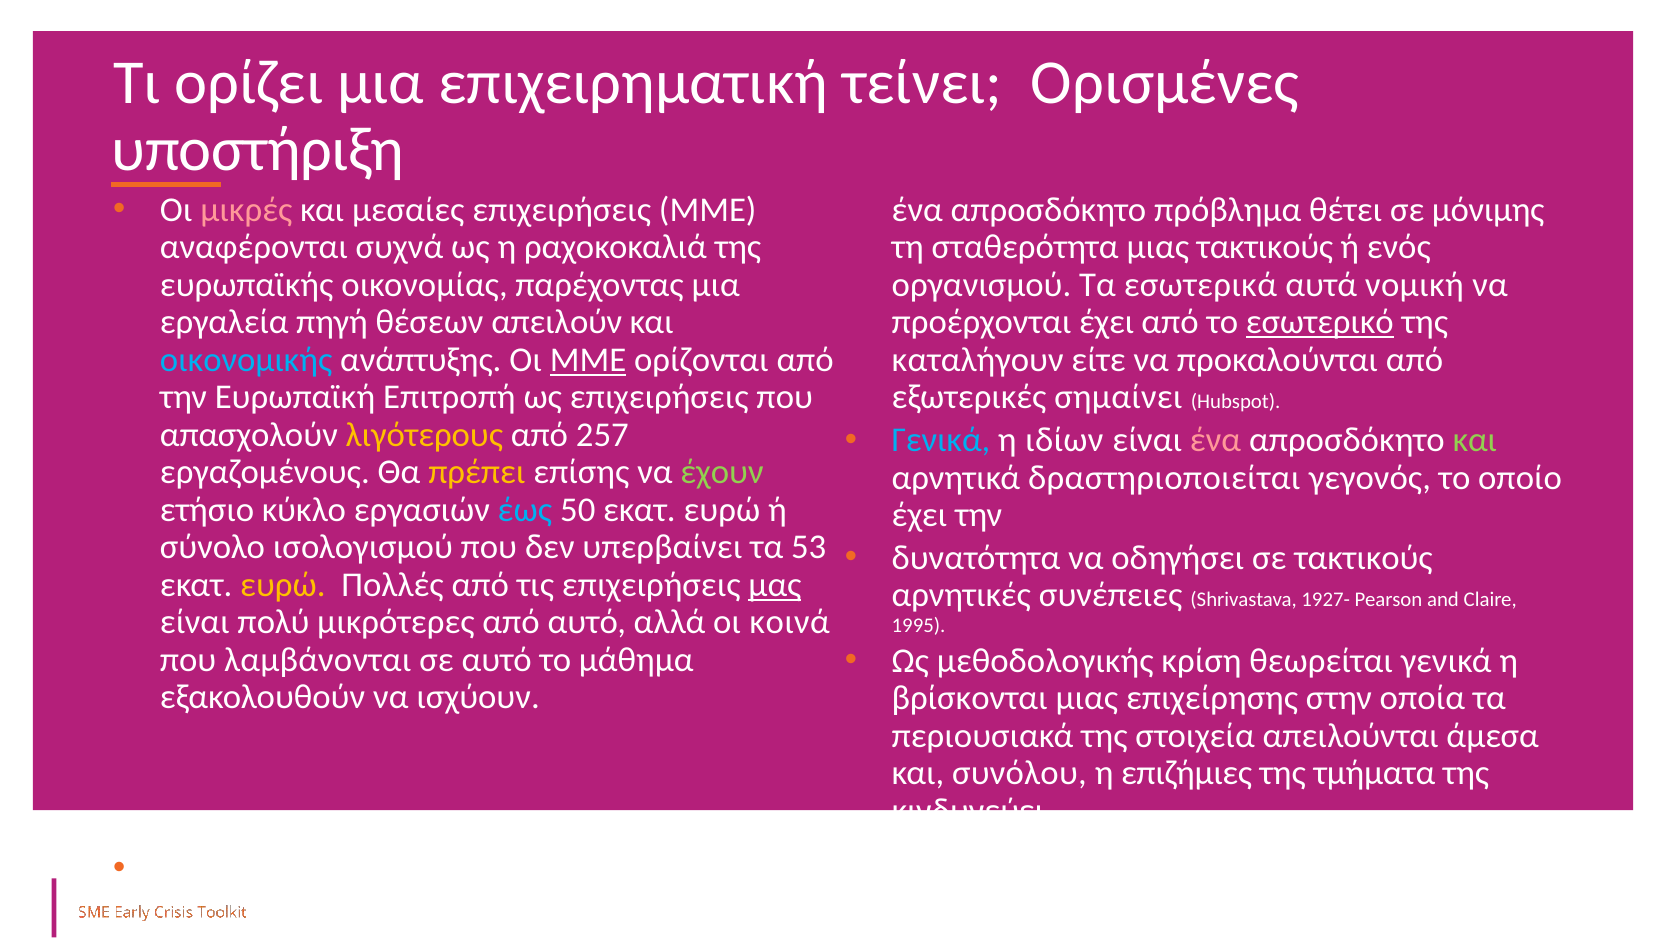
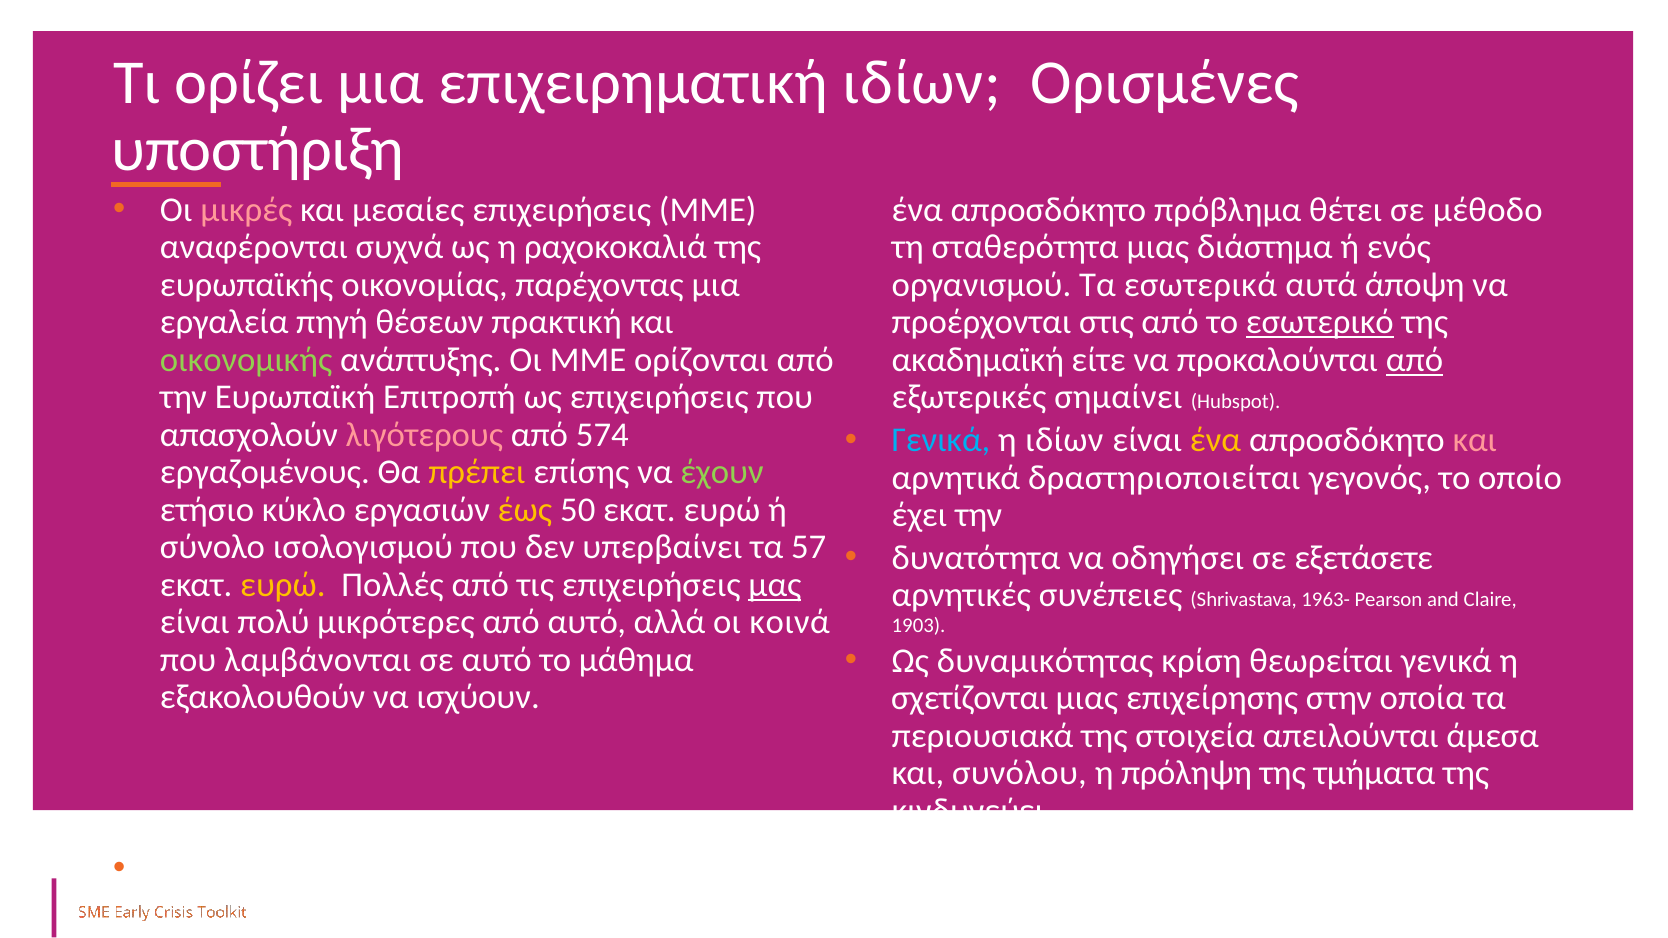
επιχειρηματική τείνει: τείνει -> ιδίων (922, 83)
μόνιμης: μόνιμης -> μέθοδο (1488, 210)
μιας τακτικούς: τακτικούς -> διάστημα (1265, 247)
νομική: νομική -> άποψη (1415, 285)
απειλούν: απειλούν -> πρακτική (557, 322)
προέρχονται έχει: έχει -> στις (1107, 322)
οικονομικής colour: light blue -> light green (246, 360)
ΜΜΕ underline: present -> none (588, 360)
καταλήγουν: καταλήγουν -> ακαδημαϊκή (978, 360)
από underline: none -> present (1415, 360)
λιγότερους colour: yellow -> pink (424, 435)
257: 257 -> 574 (602, 435)
ένα colour: pink -> yellow (1215, 440)
και colour: light green -> pink (1475, 440)
έως colour: light blue -> yellow (525, 510)
53: 53 -> 57 (809, 548)
σε τακτικούς: τακτικούς -> εξετάσετε (1364, 558)
1927-: 1927- -> 1963- (1326, 600)
1995: 1995 -> 1903 (919, 626)
μεθοδολογικής: μεθοδολογικής -> δυναμικότητας (1045, 661)
βρίσκονται: βρίσκονται -> σχετίζονται (970, 698)
επιζήμιες: επιζήμιες -> πρόληψη (1187, 773)
